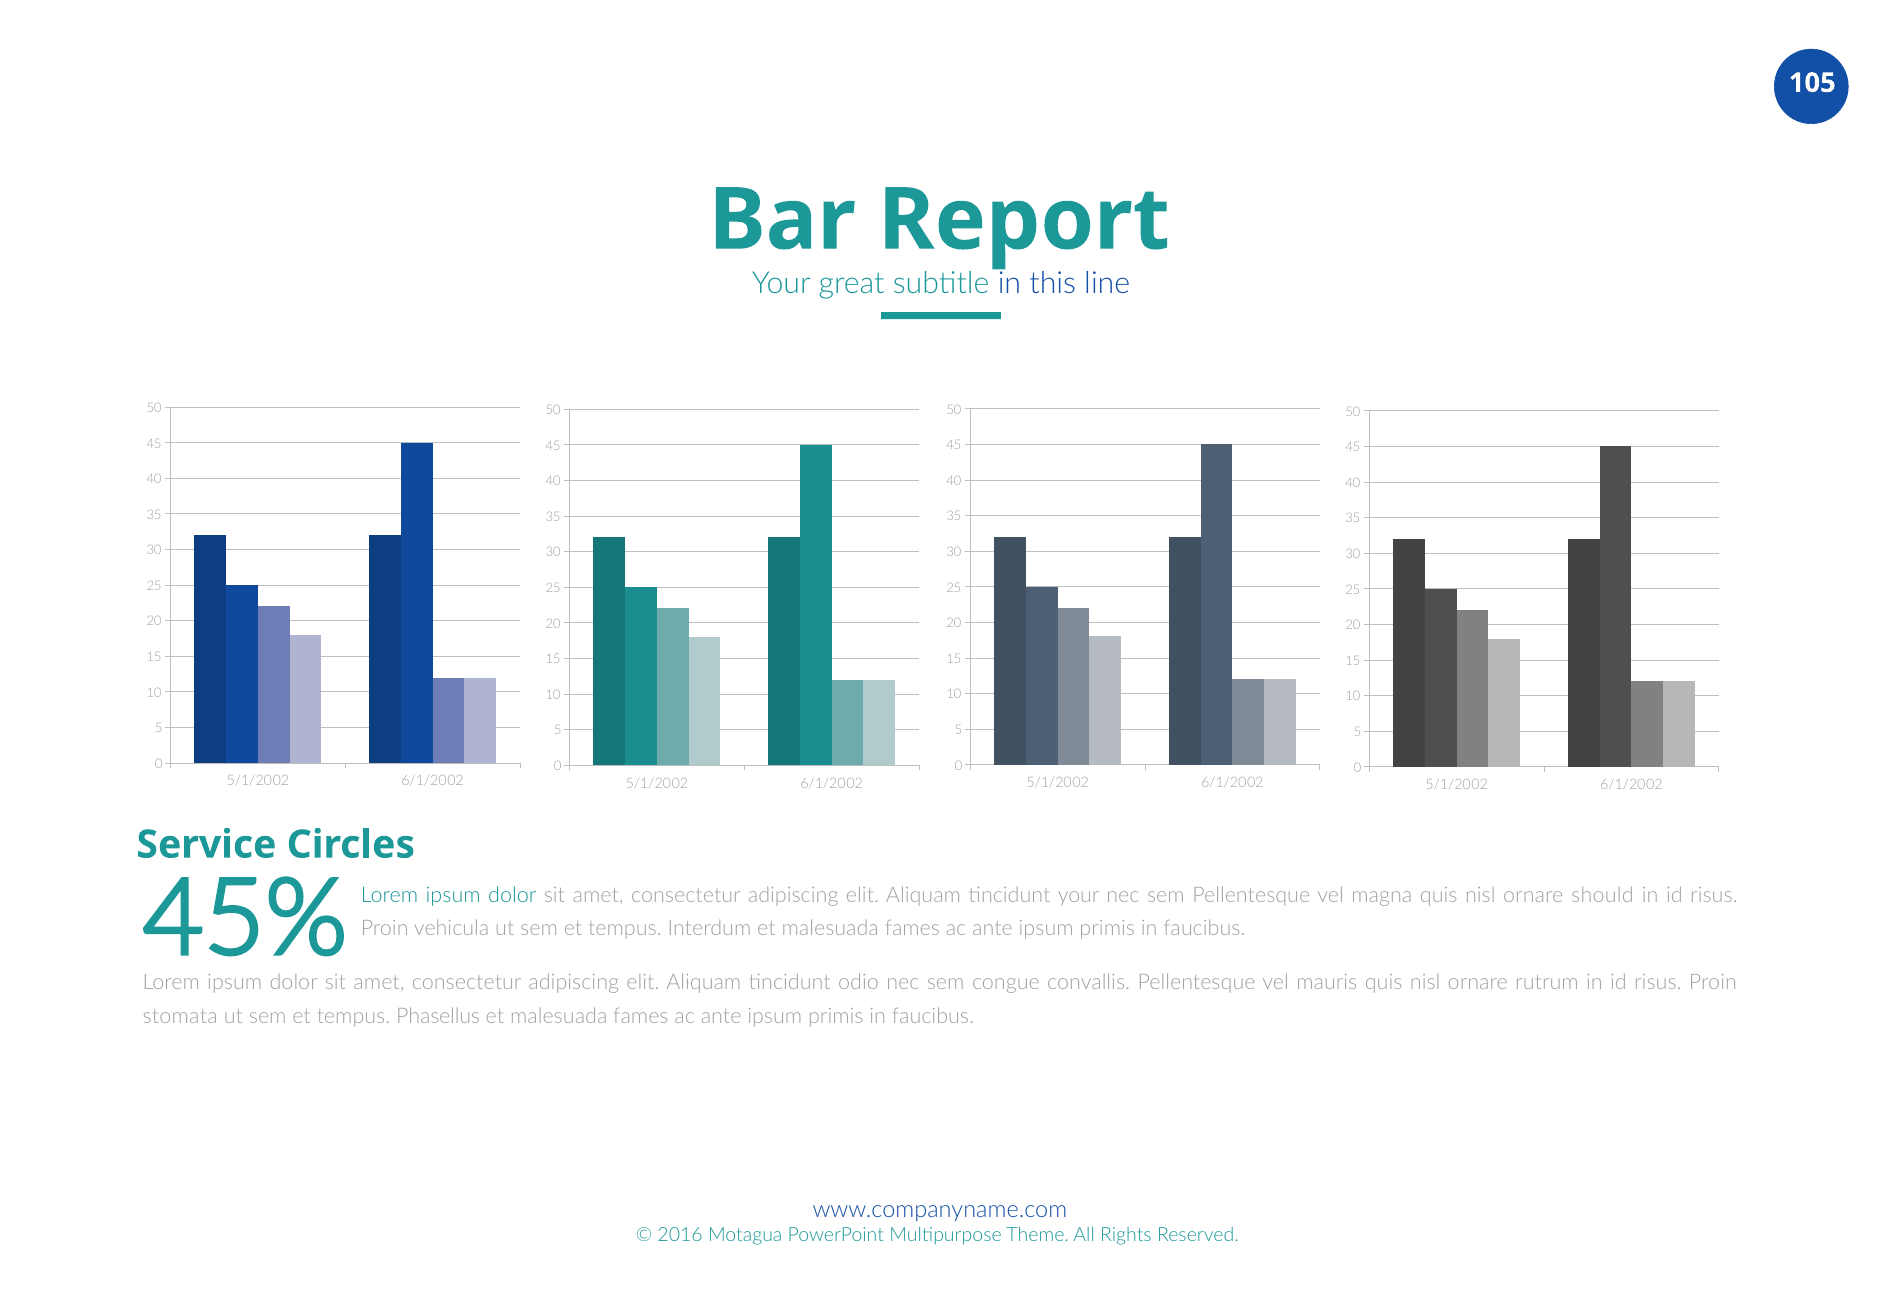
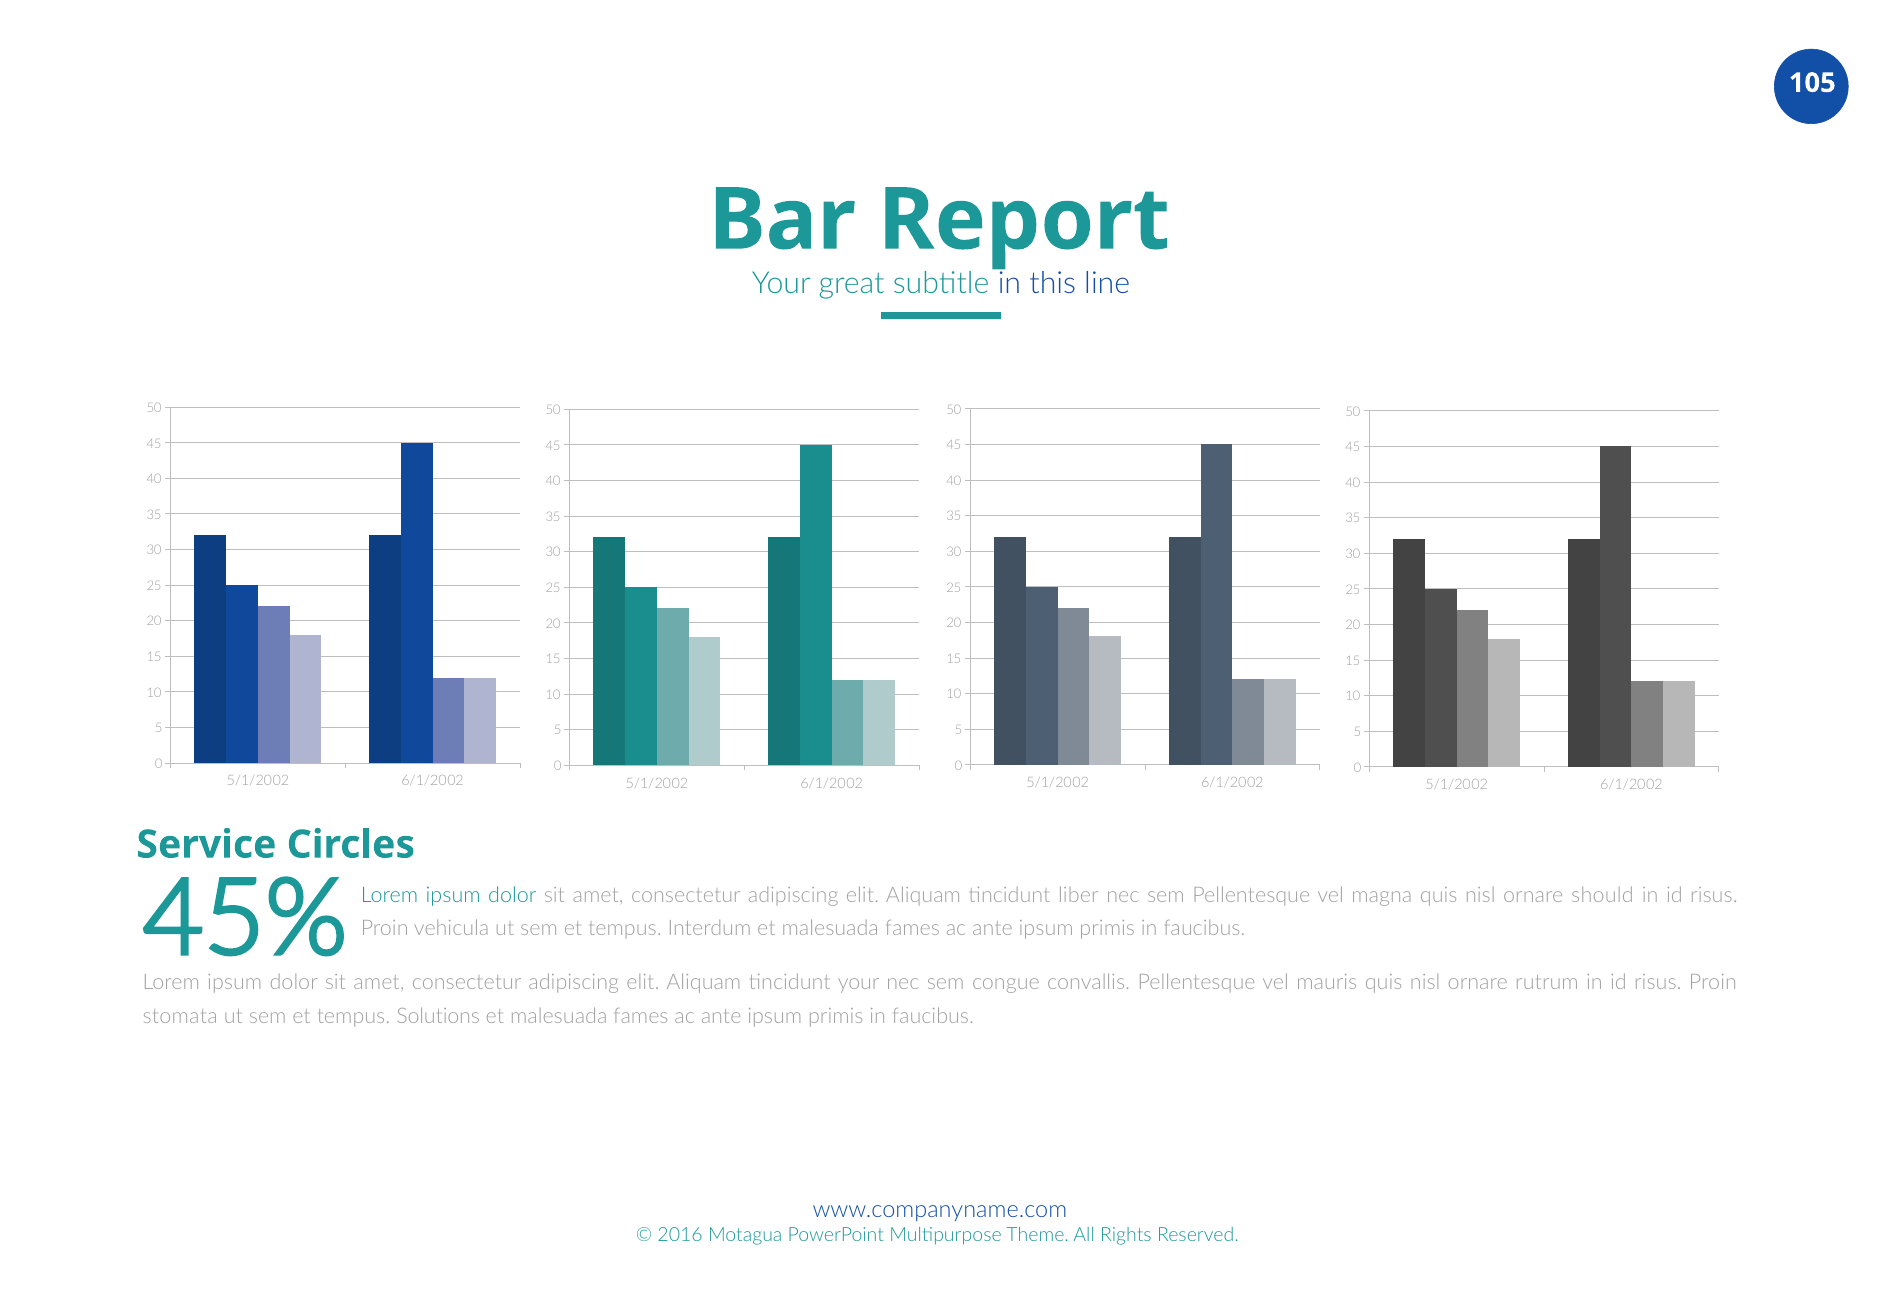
tincidunt your: your -> liber (1078, 895)
tincidunt odio: odio -> your (859, 983)
Phasellus: Phasellus -> Solutions (438, 1016)
